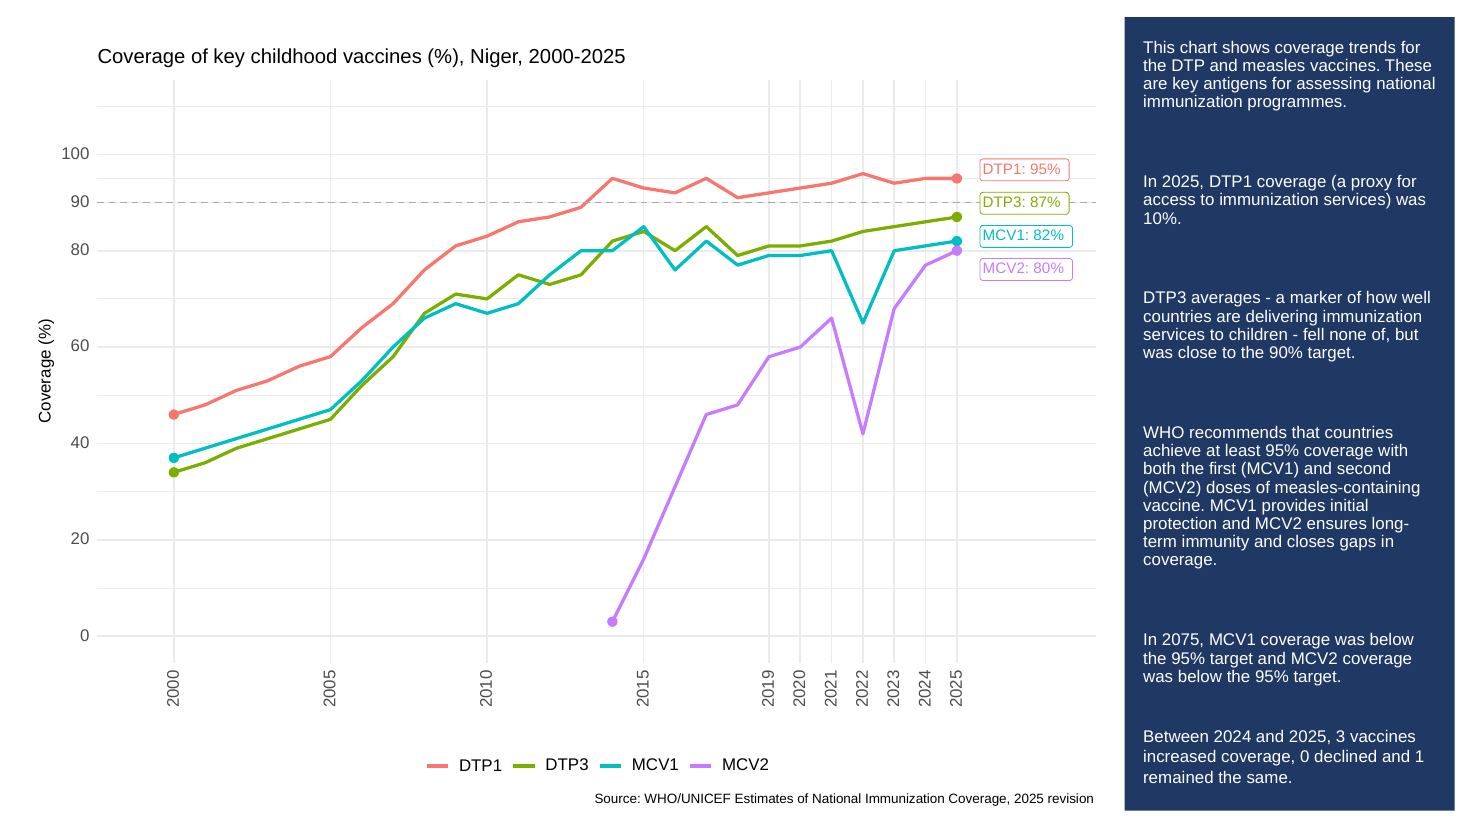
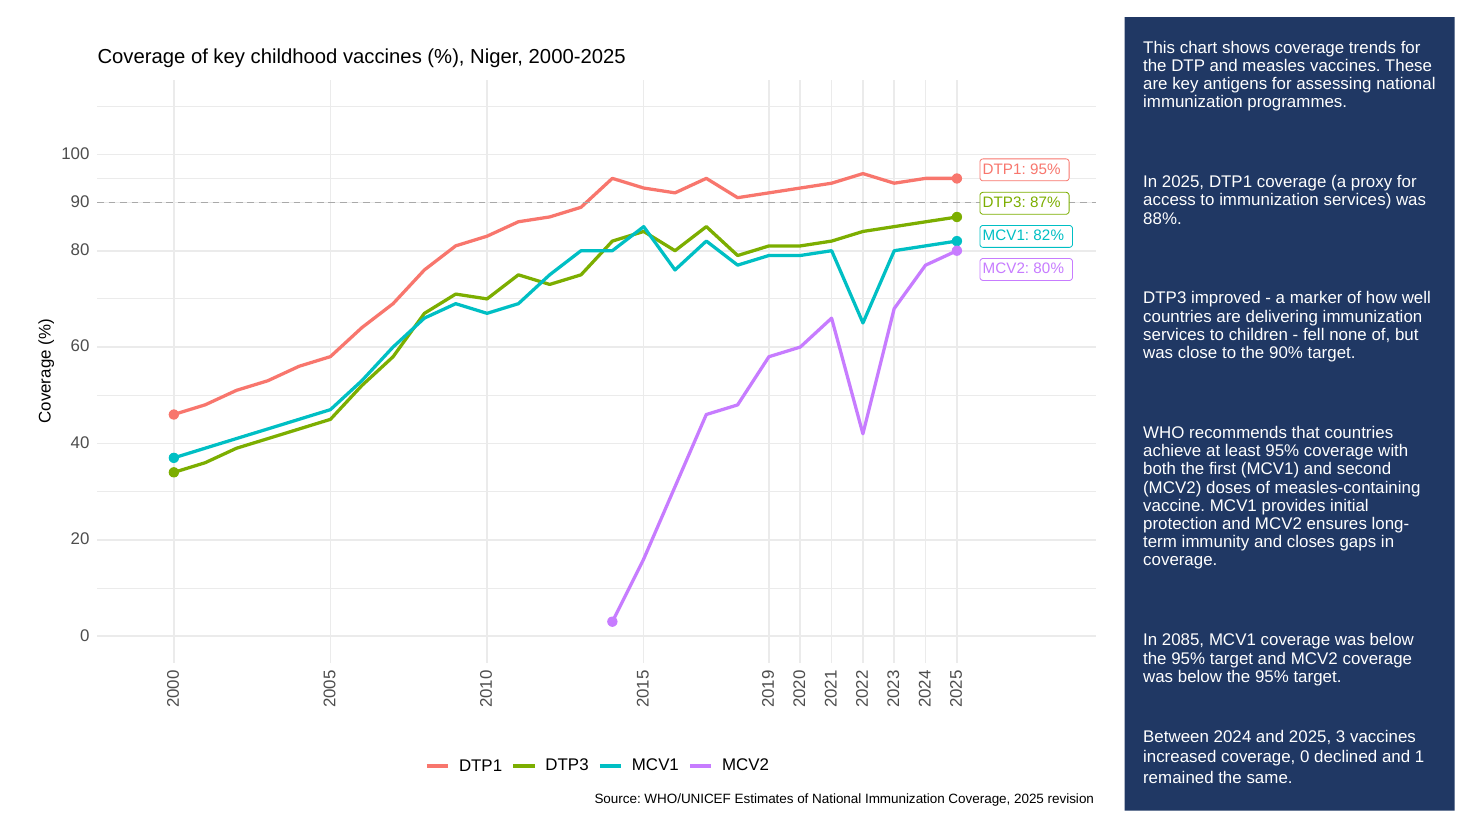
10%: 10% -> 88% (1162, 219)
averages: averages -> improved (1226, 299)
2075: 2075 -> 2085 (1183, 641)
